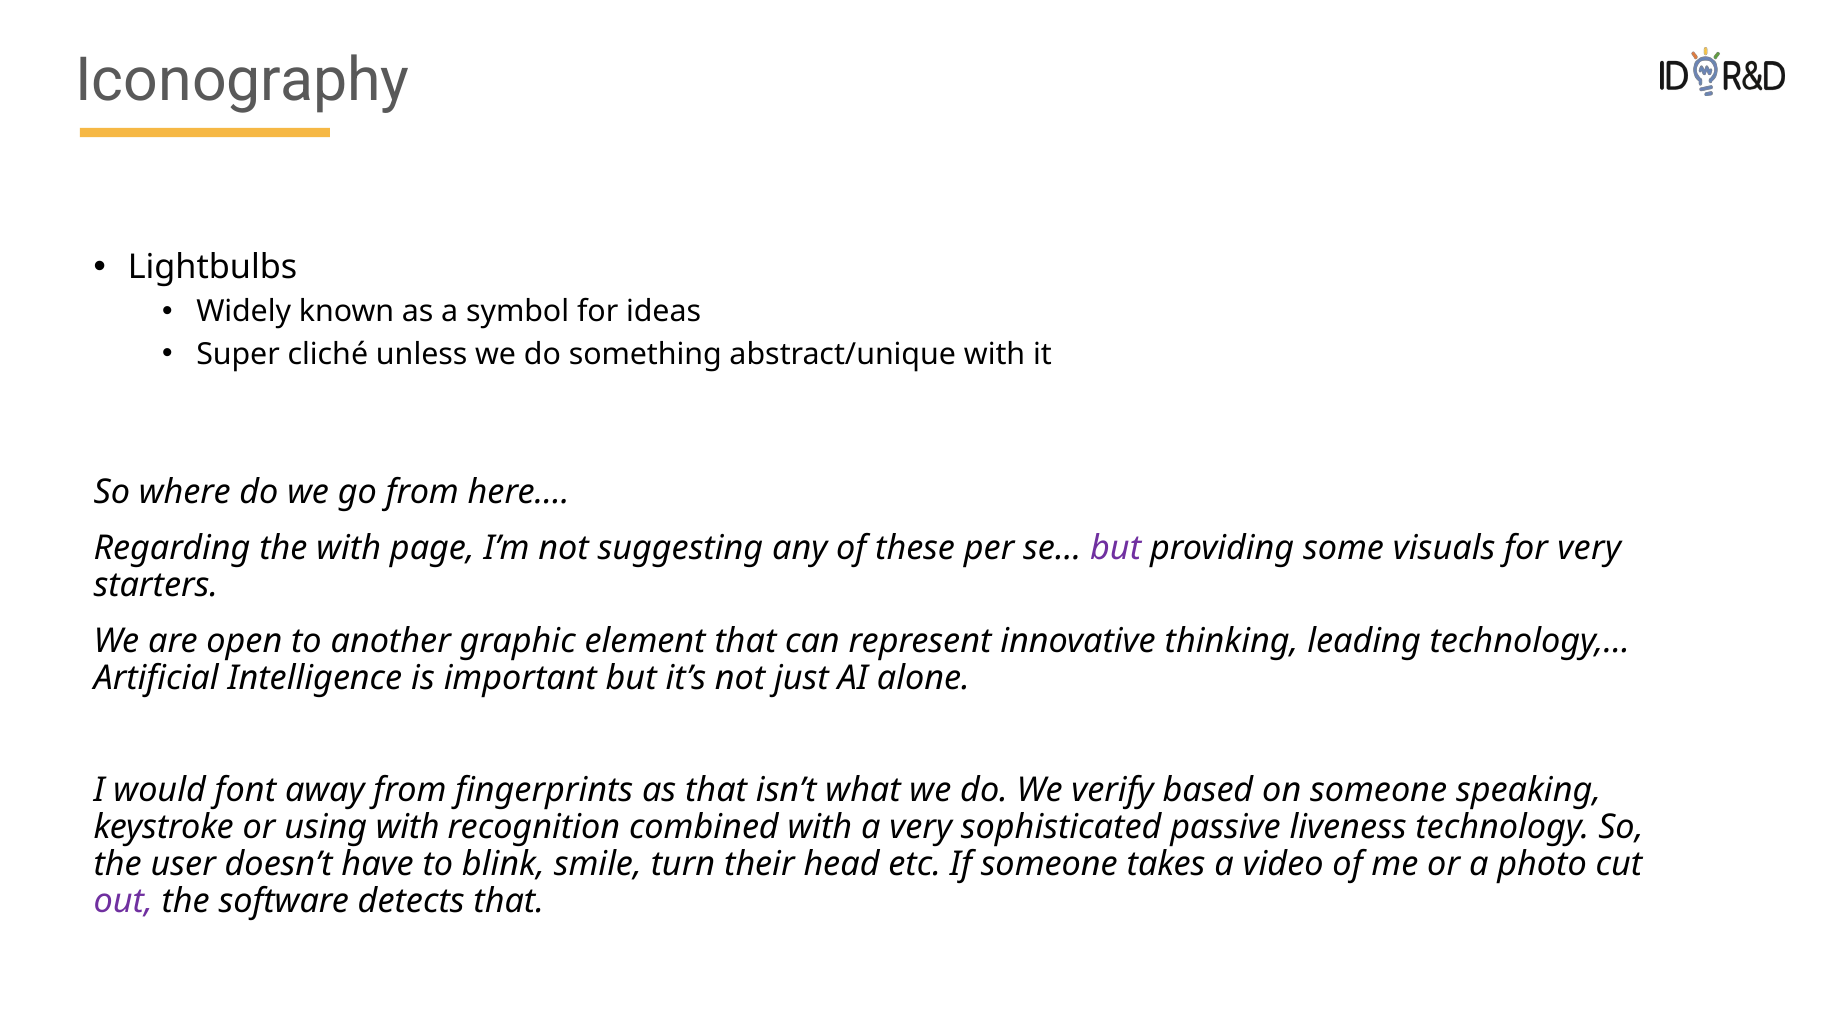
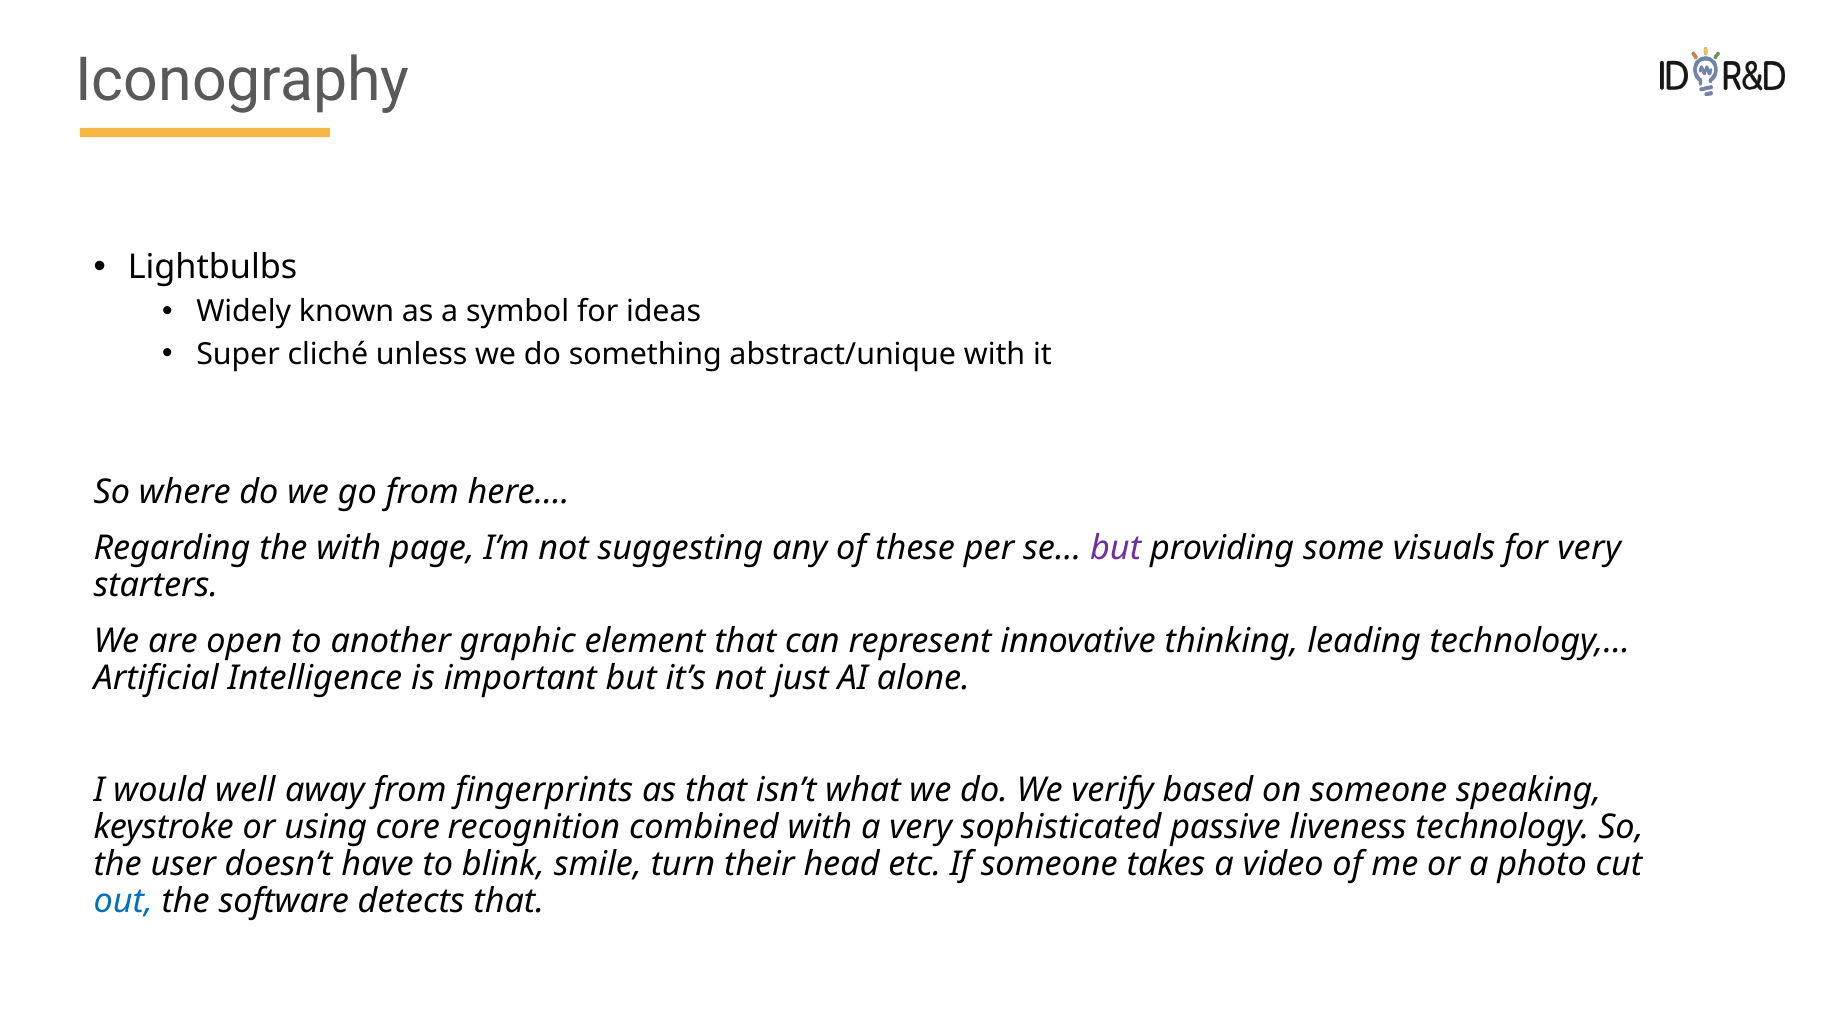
font: font -> well (245, 790)
using with: with -> core (408, 827)
out colour: purple -> blue (123, 901)
